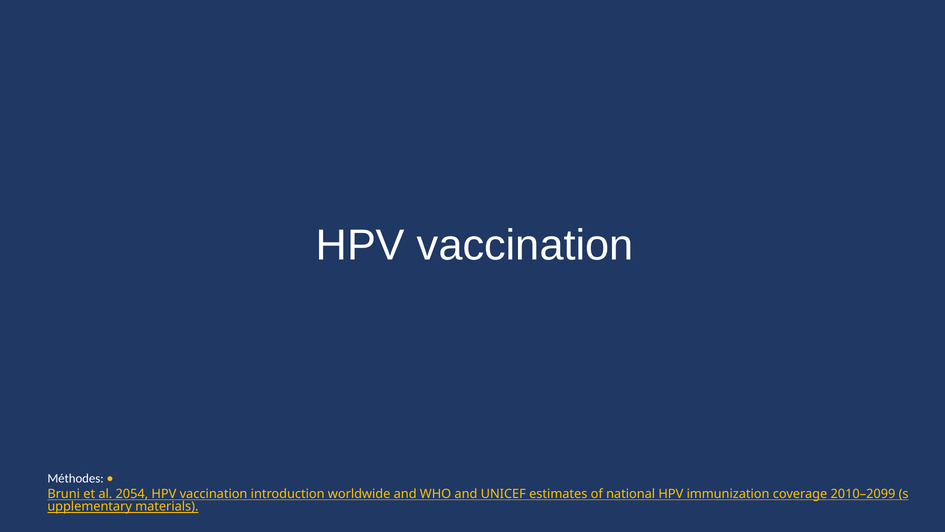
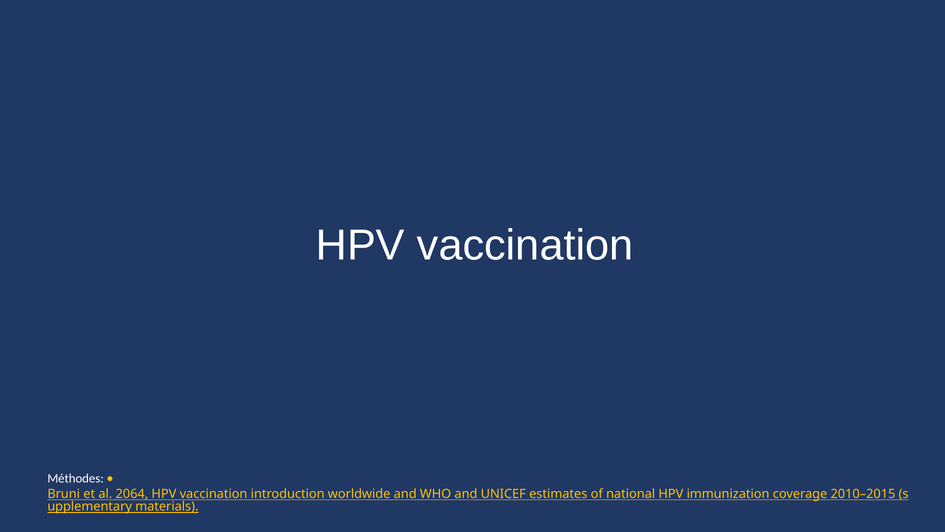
2054: 2054 -> 2064 (132, 494)
2010–2099: 2010–2099 -> 2010–2015 (863, 494)
